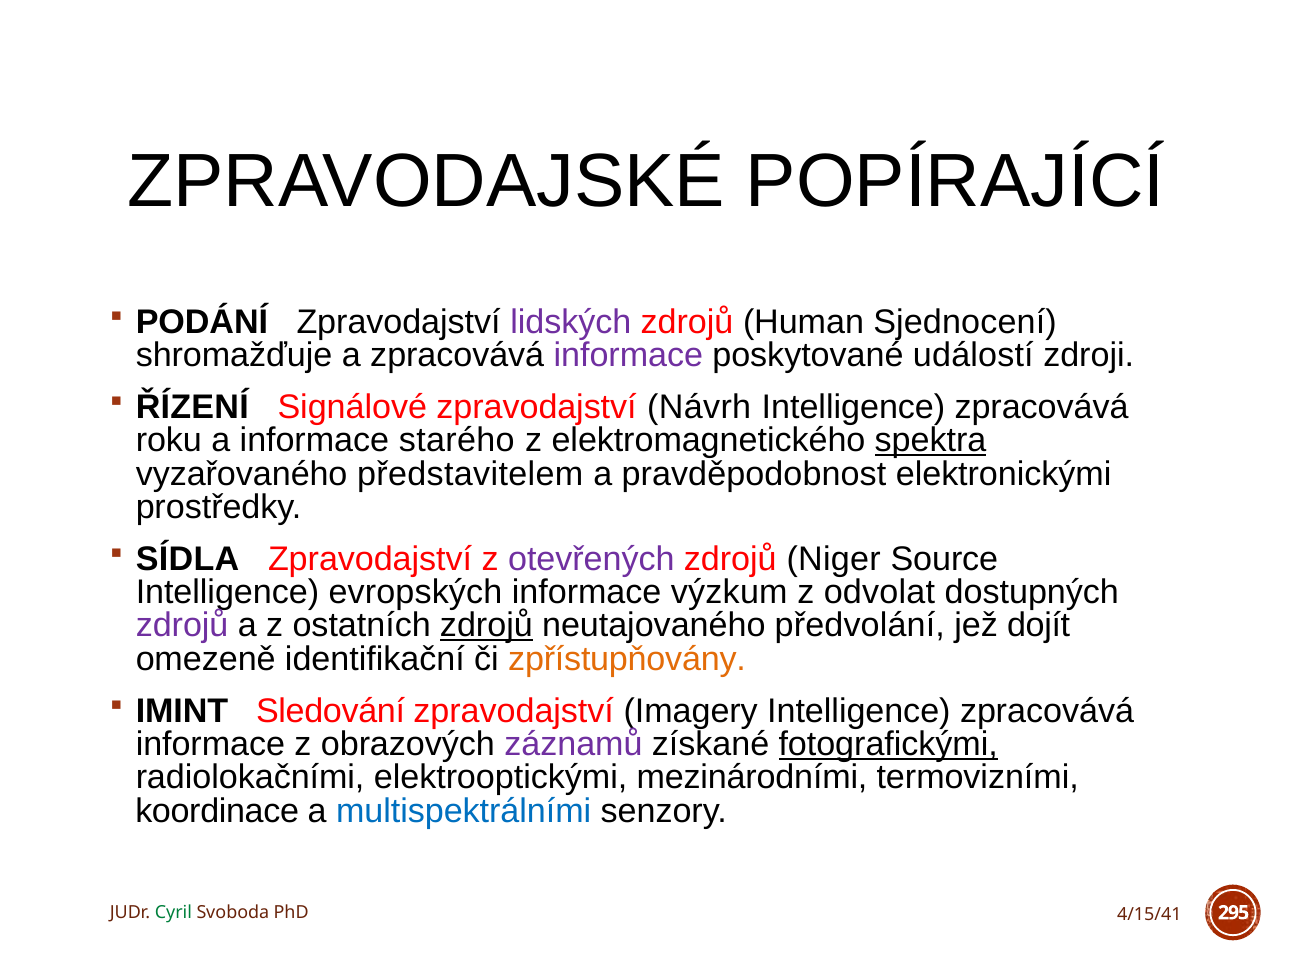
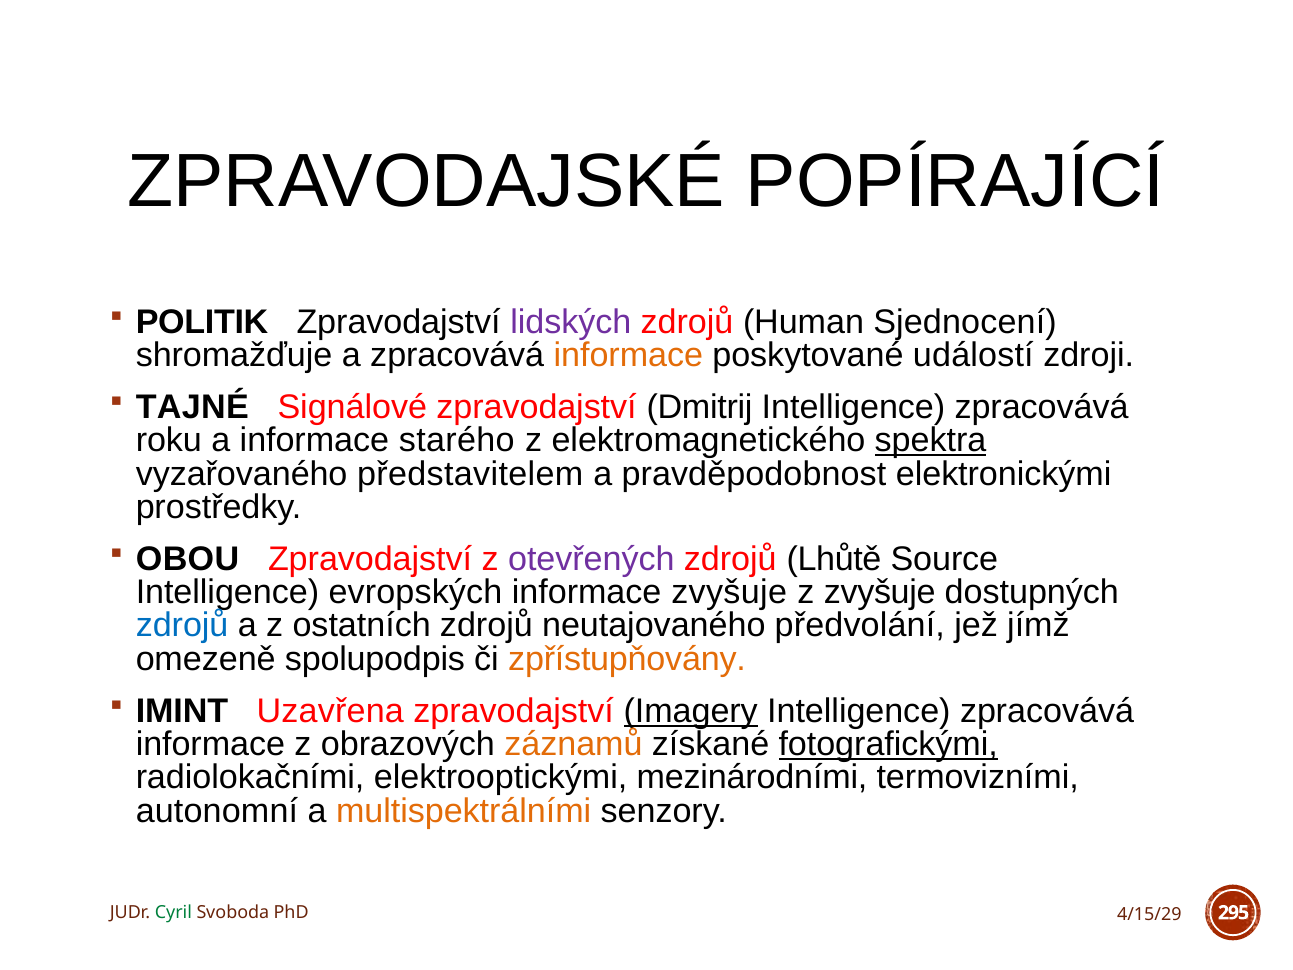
PODÁNÍ: PODÁNÍ -> POLITIK (202, 322)
informace colour: purple -> orange (628, 355)
ŘÍZENÍ: ŘÍZENÍ -> TAJNÉ (192, 407)
Návrh: Návrh -> Dmitrij (700, 407)
SÍDLA: SÍDLA -> OBOU (188, 559)
Niger: Niger -> Lhůtě (834, 559)
informace výzkum: výzkum -> zvyšuje (729, 592)
z odvolat: odvolat -> zvyšuje (880, 592)
zdrojů colour: purple -> blue (182, 626)
zdrojů underline: present -> none (486, 626)
dojít: dojít -> jímž (1038, 626)
identifikační: identifikační -> spolupodpis (375, 659)
Sledování: Sledování -> Uzavřena (330, 711)
Imagery underline: none -> present (691, 711)
záznamů colour: purple -> orange (573, 744)
koordinace: koordinace -> autonomní (217, 811)
multispektrálními colour: blue -> orange (464, 811)
4/15/41: 4/15/41 -> 4/15/29 (1149, 914)
